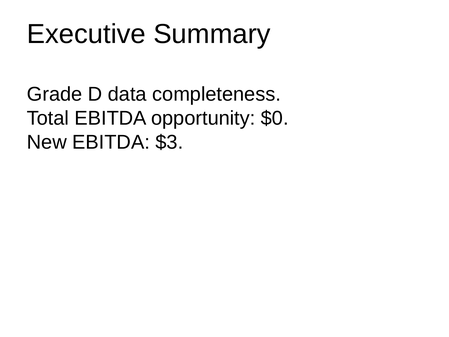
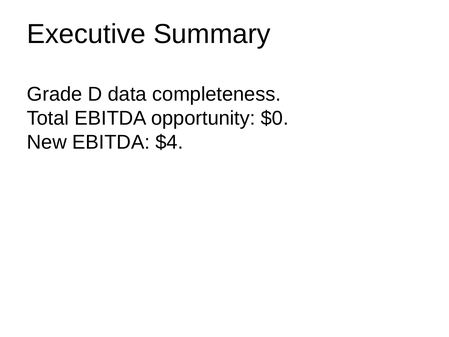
$3: $3 -> $4 (169, 142)
